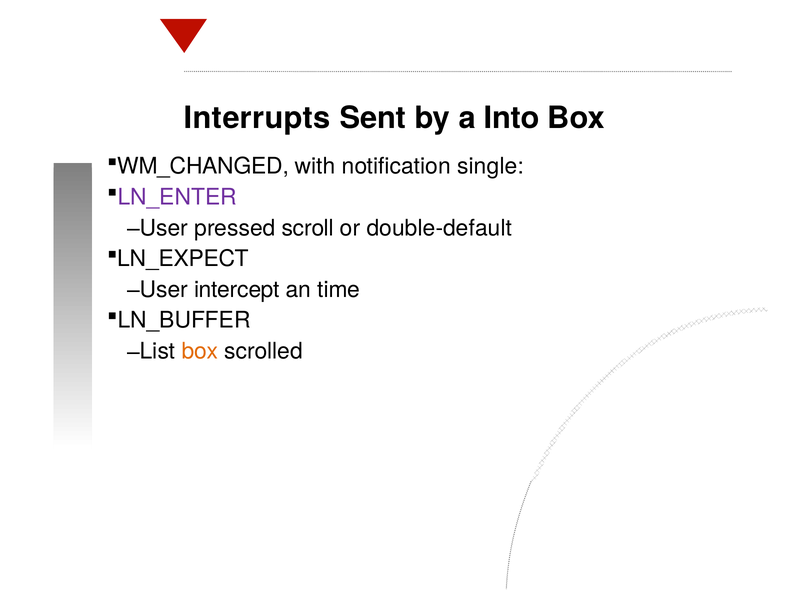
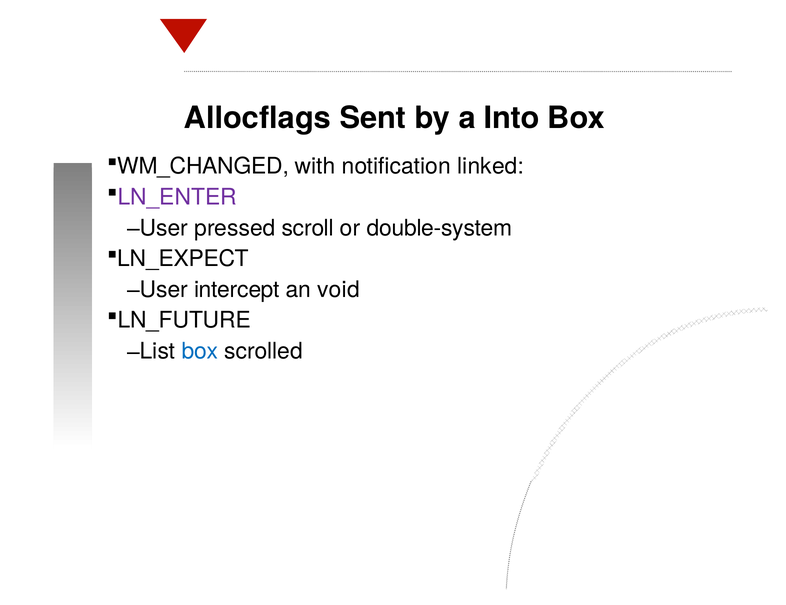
Interrupts: Interrupts -> Allocflags (257, 118)
single: single -> linked (491, 167)
double-default: double-default -> double-system (440, 228)
time: time -> void (339, 290)
LN_BUFFER: LN_BUFFER -> LN_FUTURE (184, 321)
box colour: orange -> blue (200, 352)
